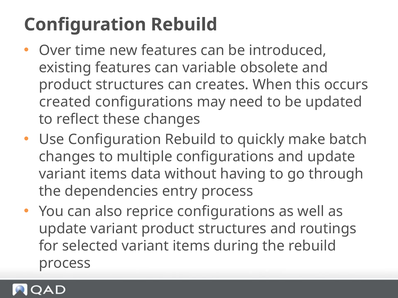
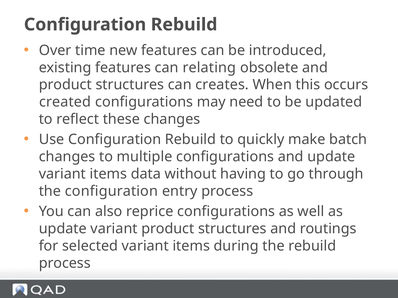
variable: variable -> relating (209, 68)
the dependencies: dependencies -> configuration (111, 191)
